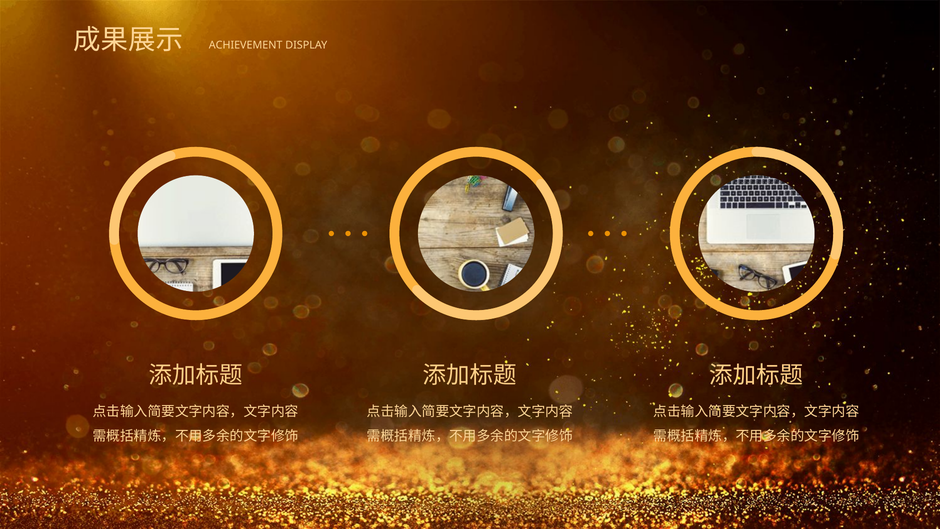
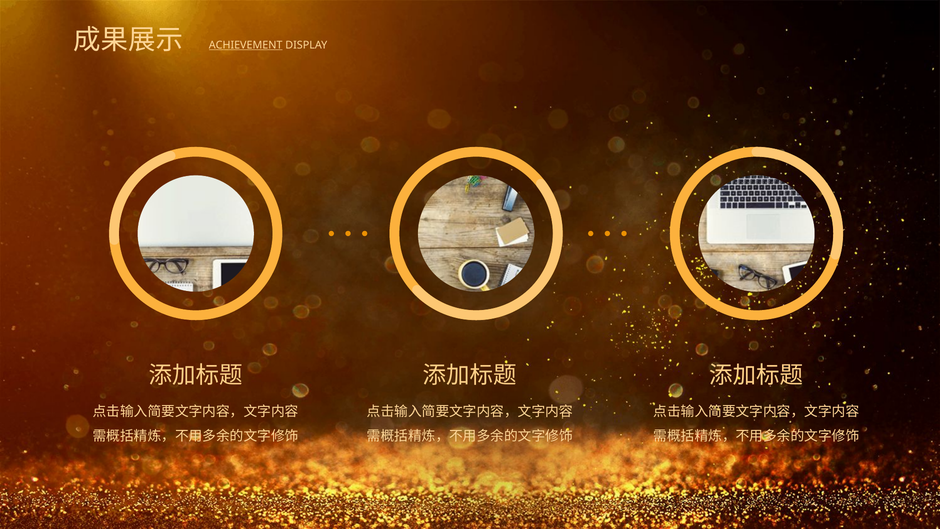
ACHIEVEMENT underline: none -> present (246, 45)
